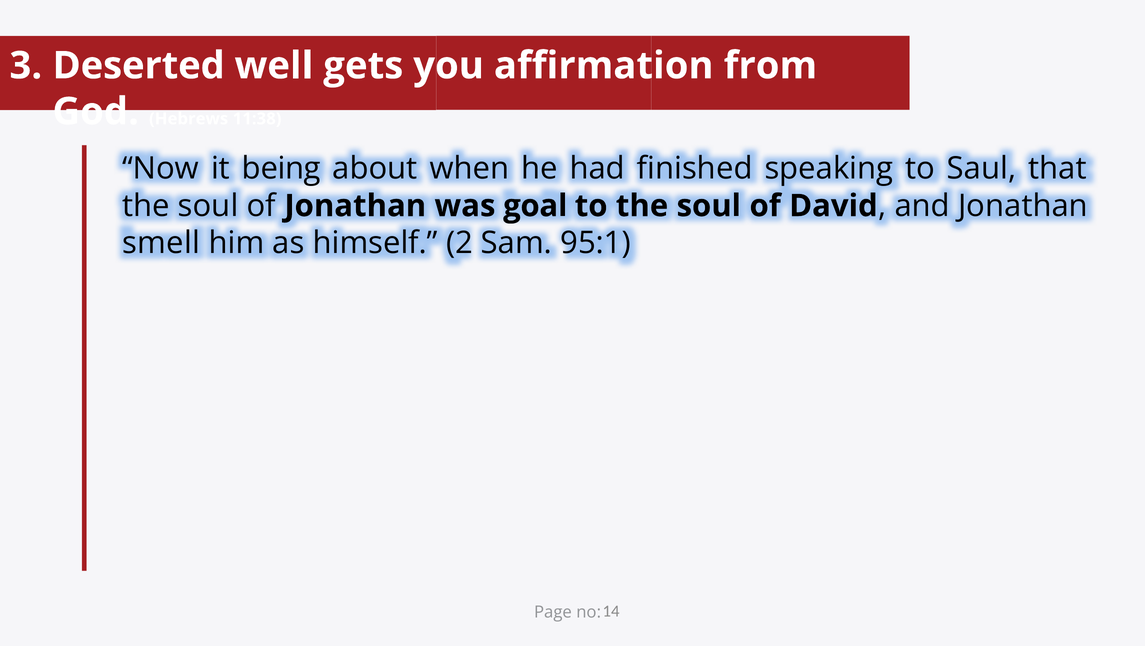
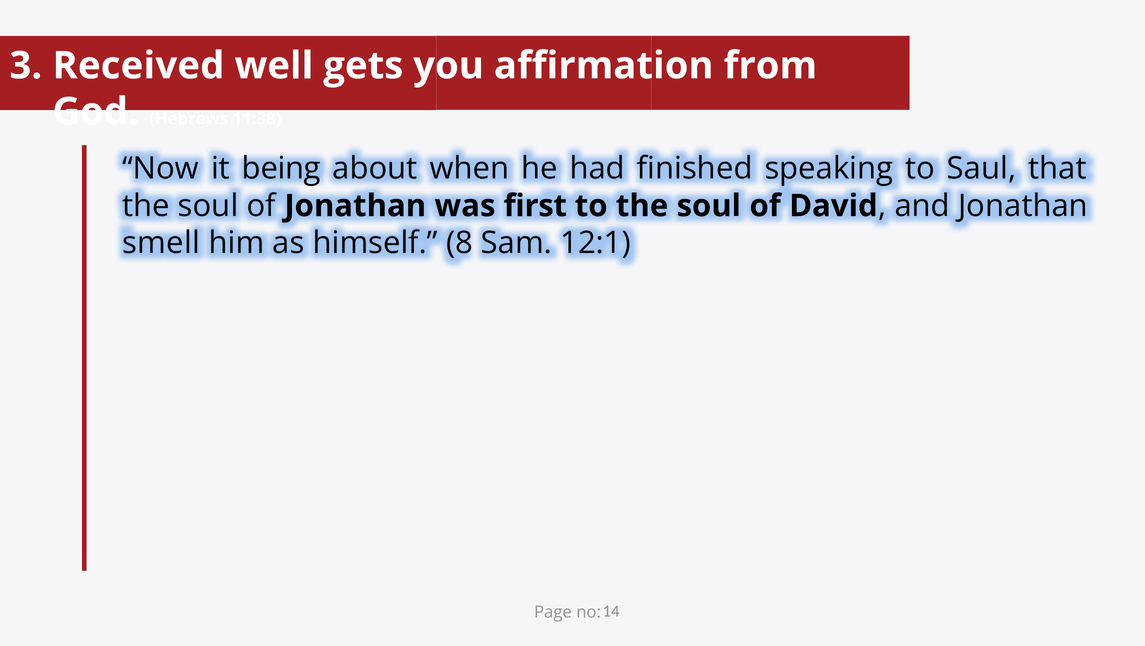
Deserted: Deserted -> Received (138, 66)
goal: goal -> first (535, 206)
himself 2: 2 -> 8 (459, 243)
95:1: 95:1 -> 12:1 (596, 243)
